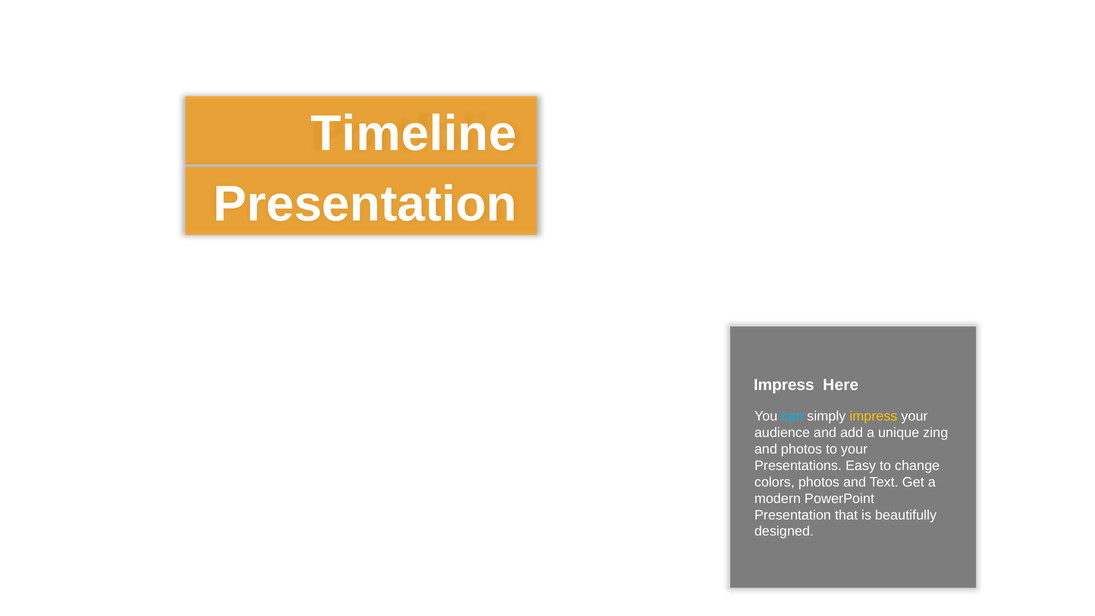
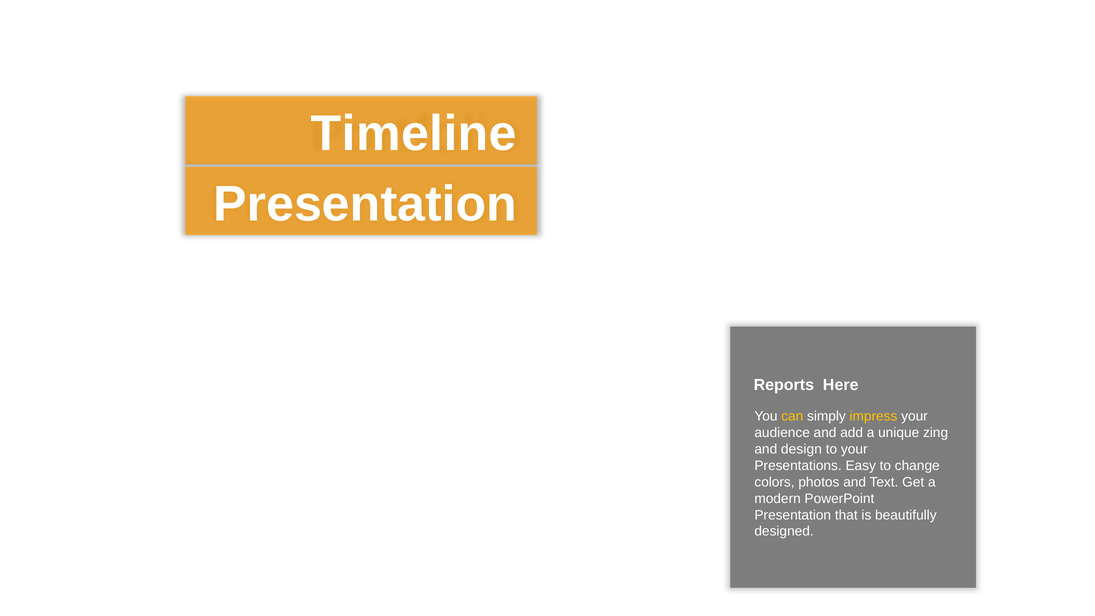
Impress: Impress -> Reports (784, 385)
can colour: light blue -> yellow (792, 416)
and photos: photos -> design (801, 449)
